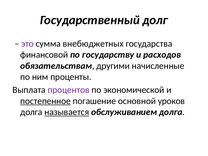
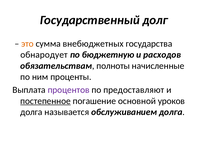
это colour: purple -> orange (27, 44)
финансовой: финансовой -> обнародует (44, 55)
государству: государству -> бюджетную (108, 55)
другими: другими -> полноты (113, 66)
экономической: экономической -> предоставляют (134, 90)
называется underline: present -> none (67, 112)
